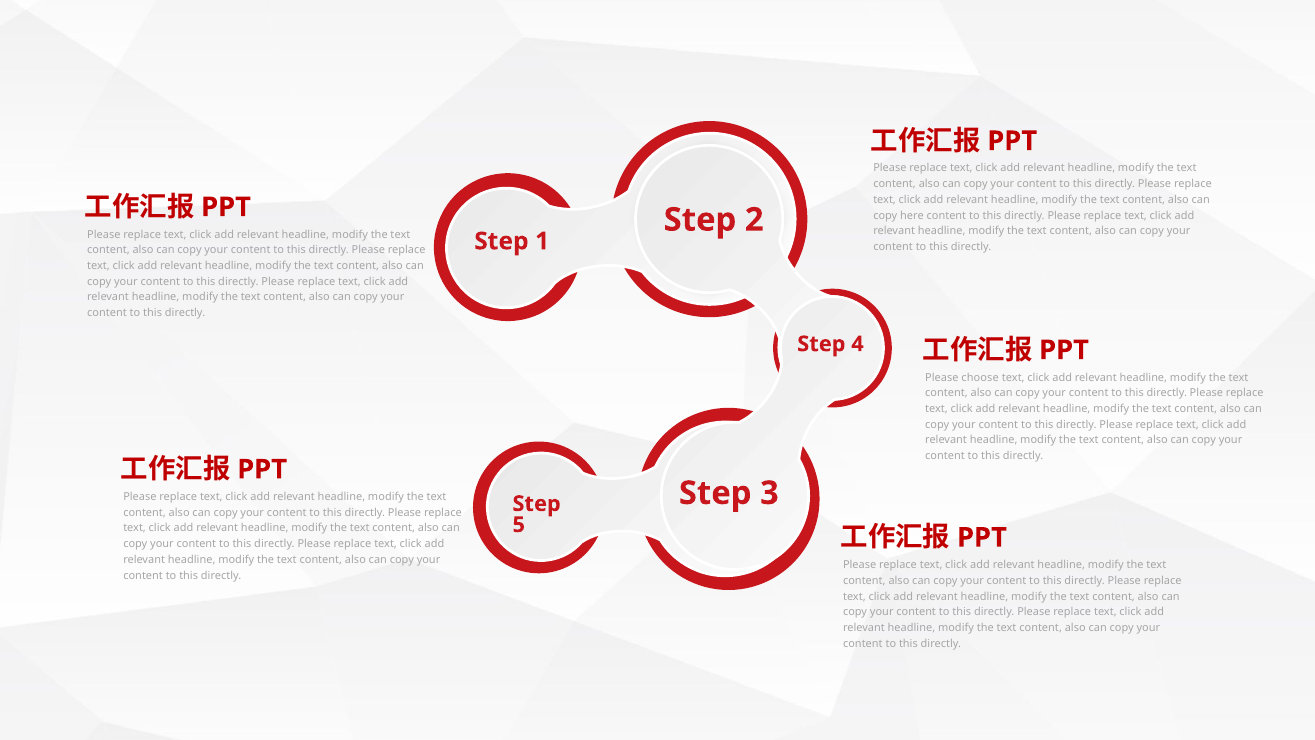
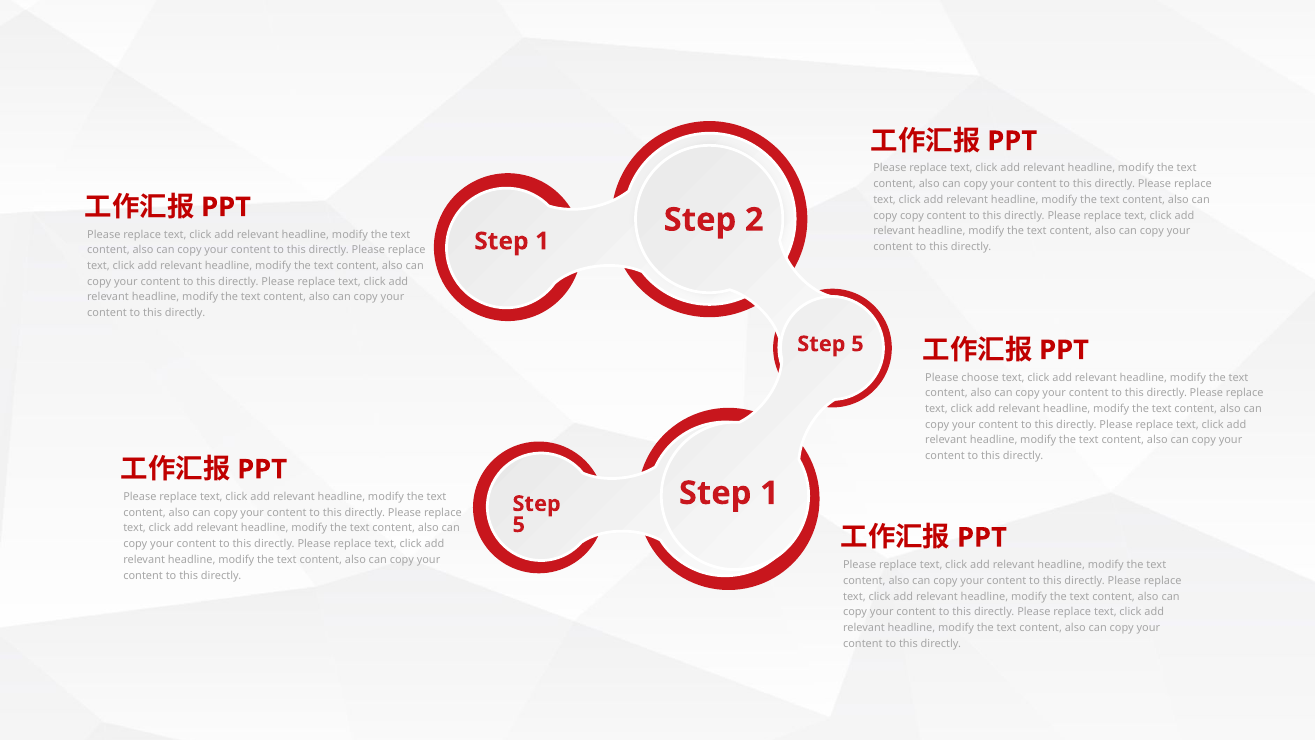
copy here: here -> copy (912, 215)
4: 4 -> 5 (857, 344)
3: 3 -> 1 (769, 493)
